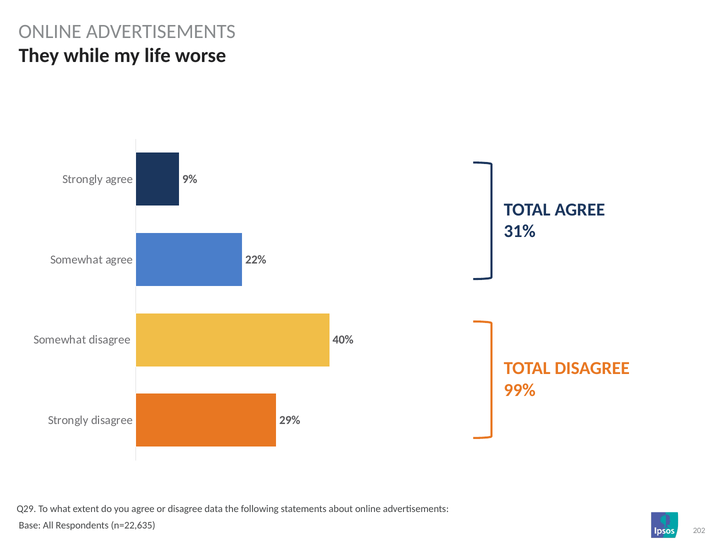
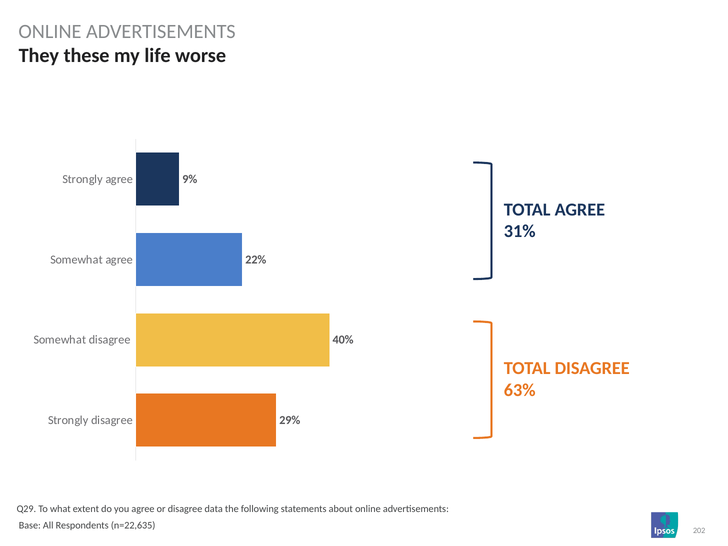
while: while -> these (87, 55)
99%: 99% -> 63% (520, 390)
